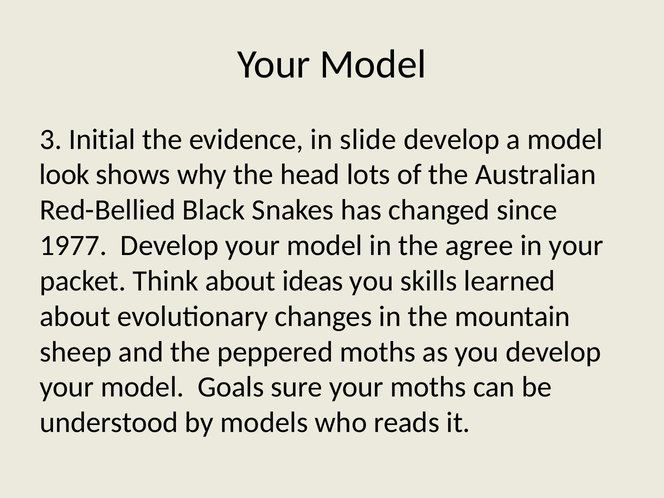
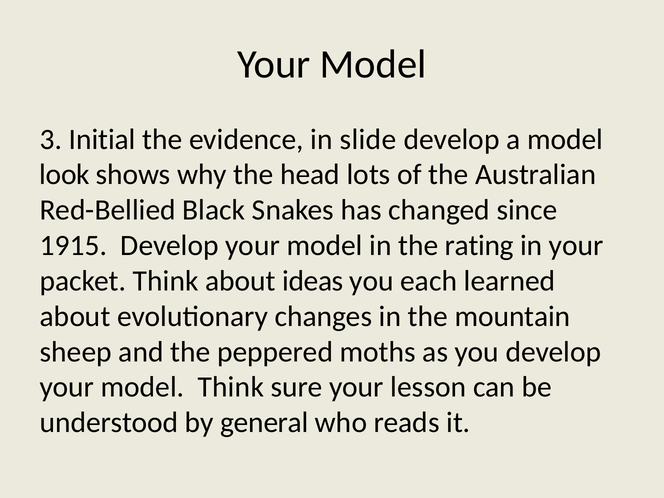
1977: 1977 -> 1915 (73, 246)
agree: agree -> rating (479, 246)
skills: skills -> each (429, 281)
model Goals: Goals -> Think (231, 387)
your moths: moths -> lesson (428, 387)
models: models -> general (264, 423)
